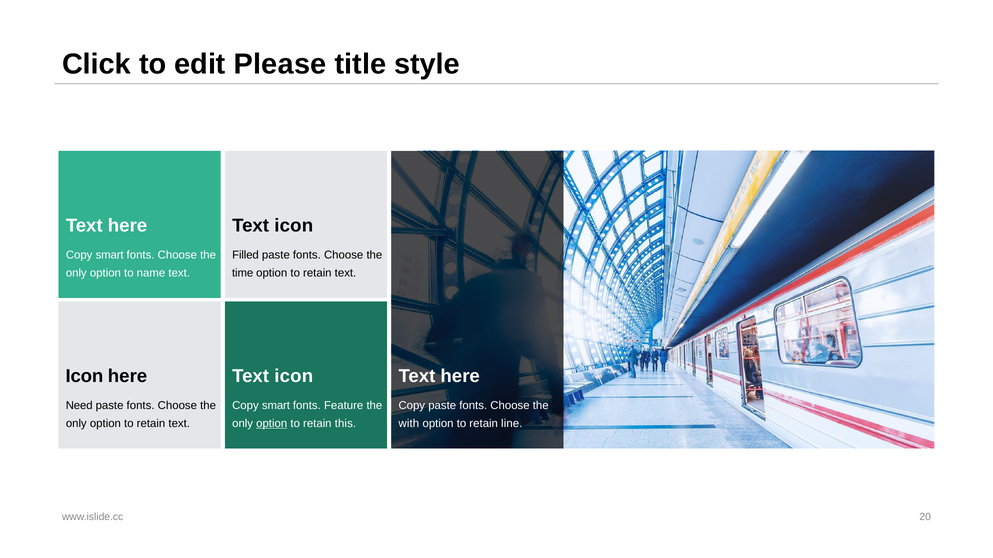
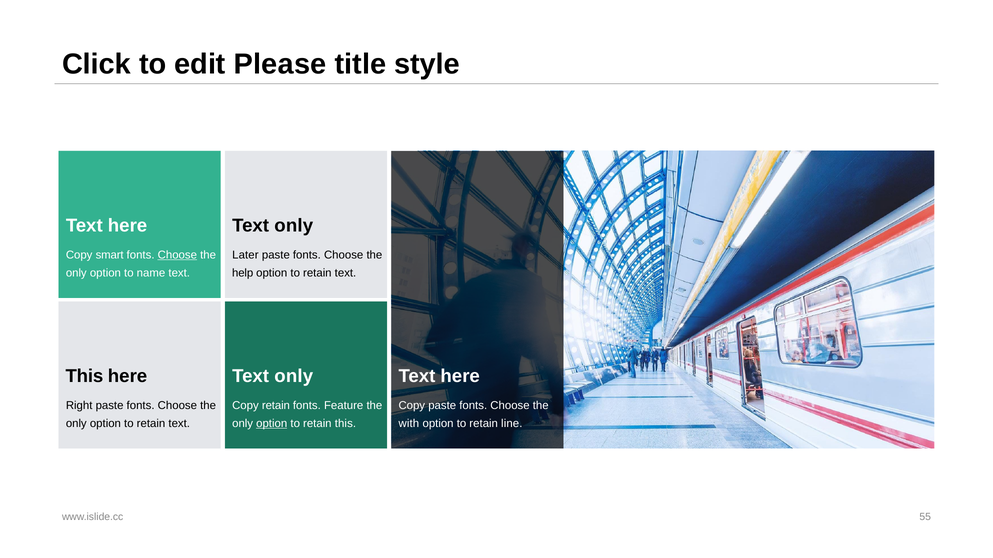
icon: icon -> only (294, 226)
Choose underline: none -> present (177, 255)
Filled: Filled -> Later (245, 255)
time: time -> help (243, 273)
Icon: Icon -> This (84, 377)
icon: icon -> only (294, 377)
Need: Need -> Right (79, 406)
smart: smart -> retain (276, 406)
20: 20 -> 55 (925, 517)
